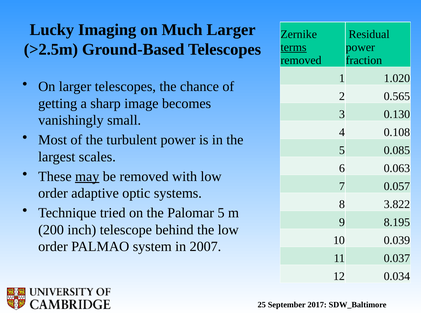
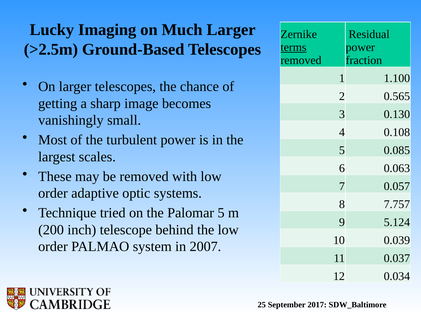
1.020: 1.020 -> 1.100 (397, 78)
may underline: present -> none (87, 176)
3.822: 3.822 -> 7.757 (397, 204)
8.195: 8.195 -> 5.124 (397, 222)
